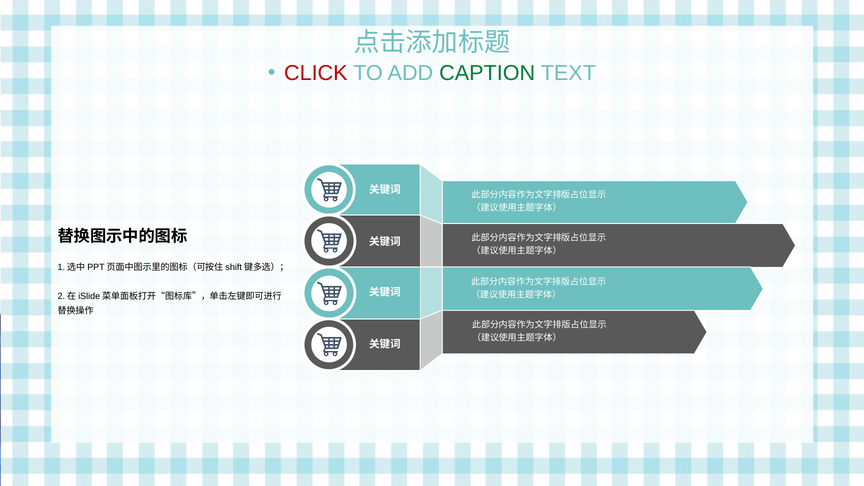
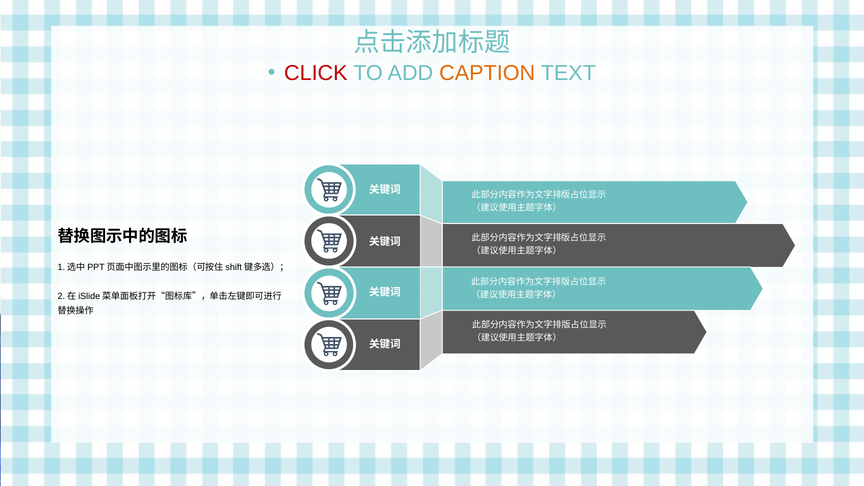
CAPTION colour: green -> orange (487, 73)
